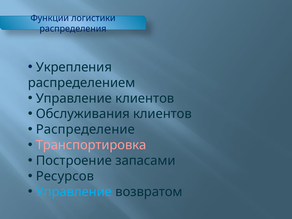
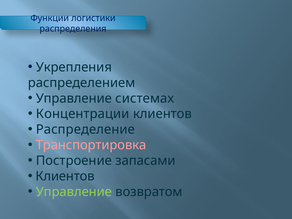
Управление клиентов: клиентов -> системах (145, 98)
Обслуживания: Обслуживания -> Концентрации (83, 114)
Ресурсов: Ресурсов -> Клиентов (65, 176)
Управление colour: light blue -> light green (74, 192)
